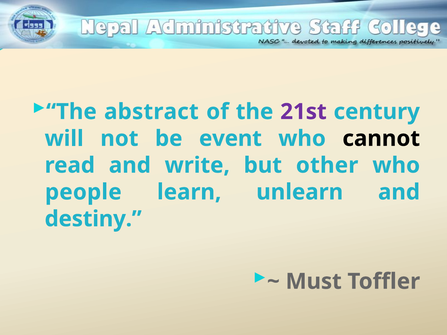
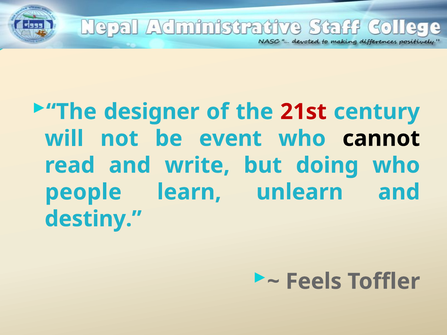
abstract: abstract -> designer (152, 112)
21st colour: purple -> red (303, 112)
other: other -> doing (327, 165)
Must: Must -> Feels (314, 282)
